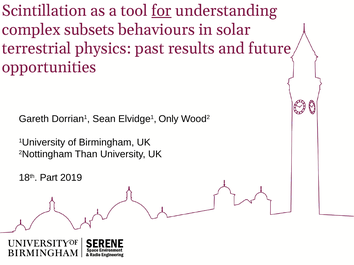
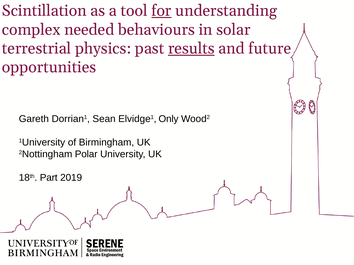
subsets: subsets -> needed (89, 30)
results underline: none -> present (191, 49)
Than: Than -> Polar (86, 154)
